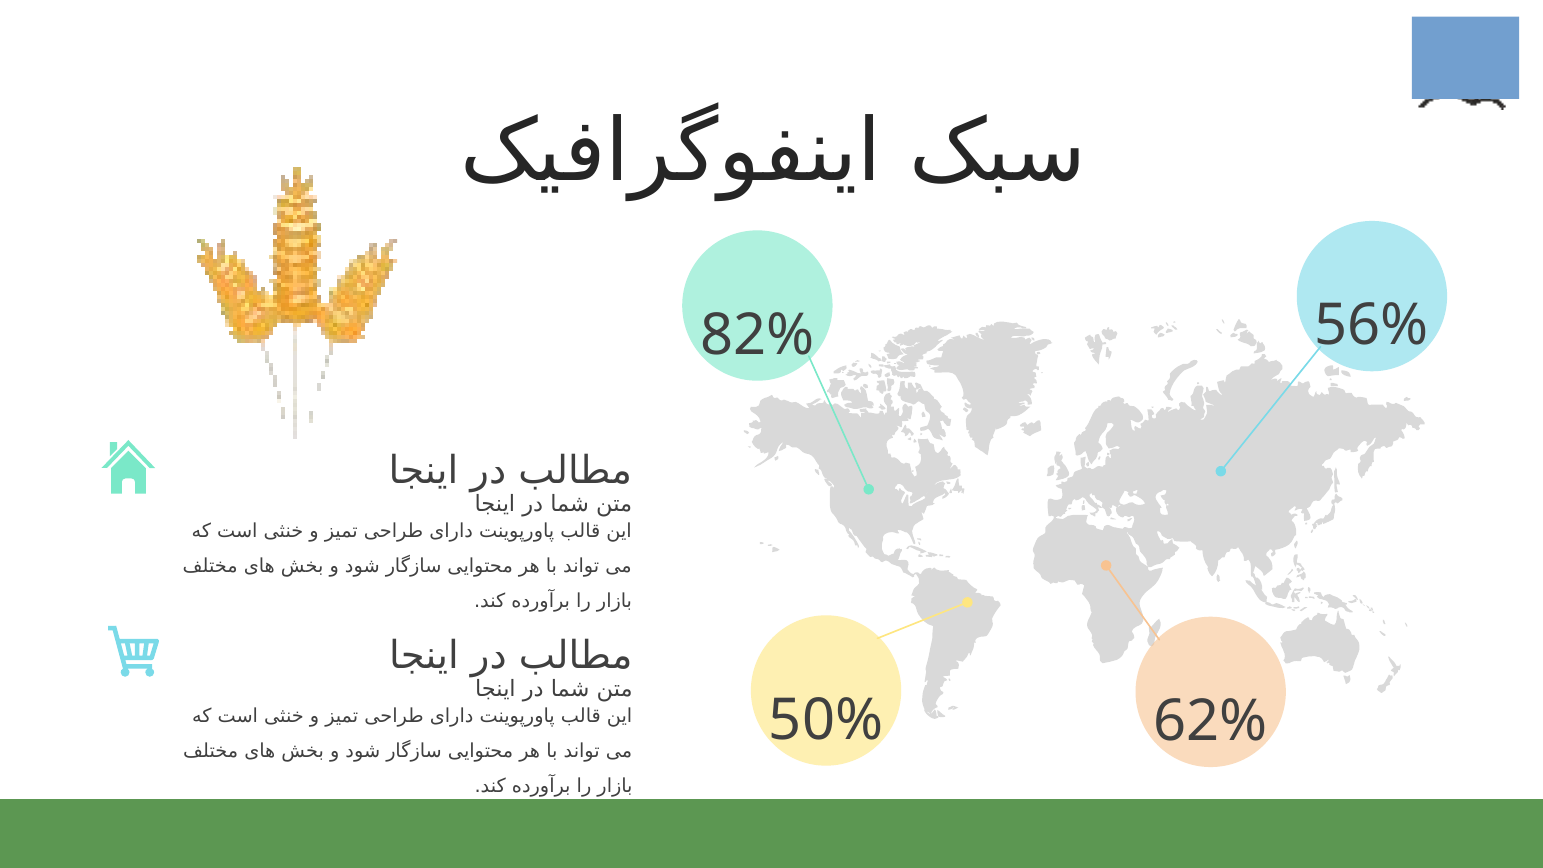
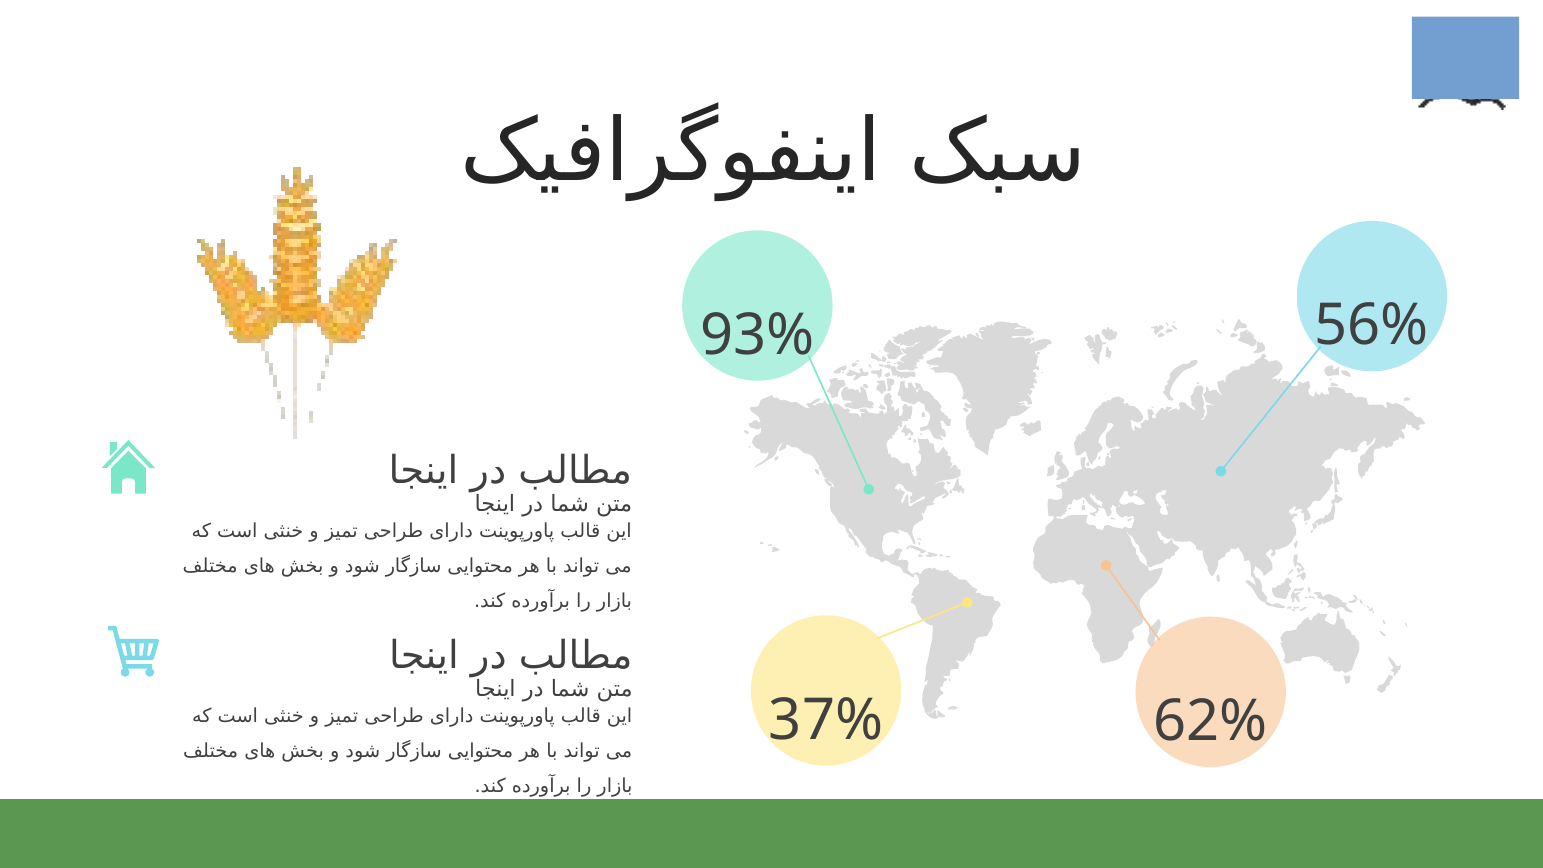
82%: 82% -> 93% (757, 335)
50%: 50% -> 37% (826, 720)
